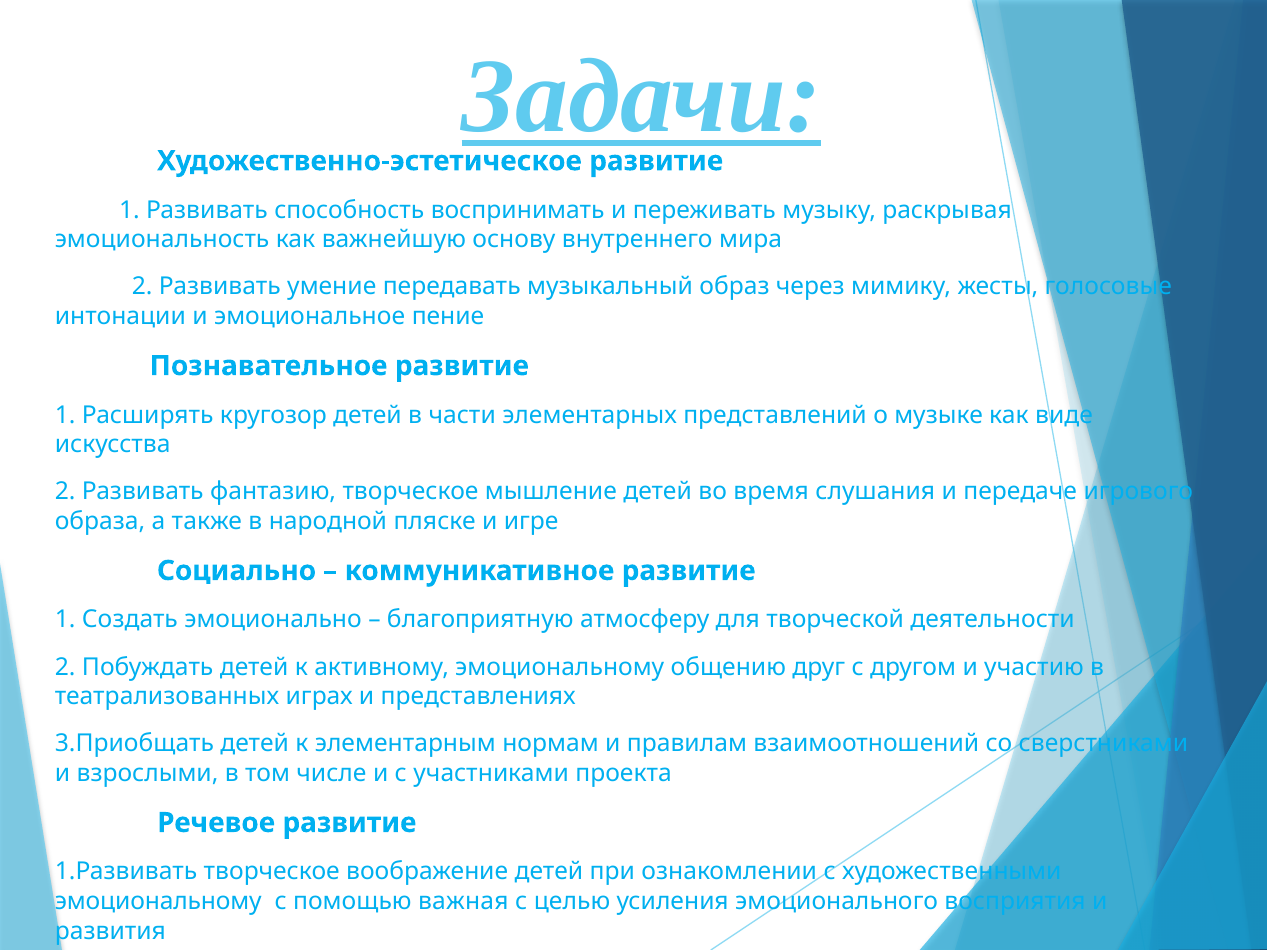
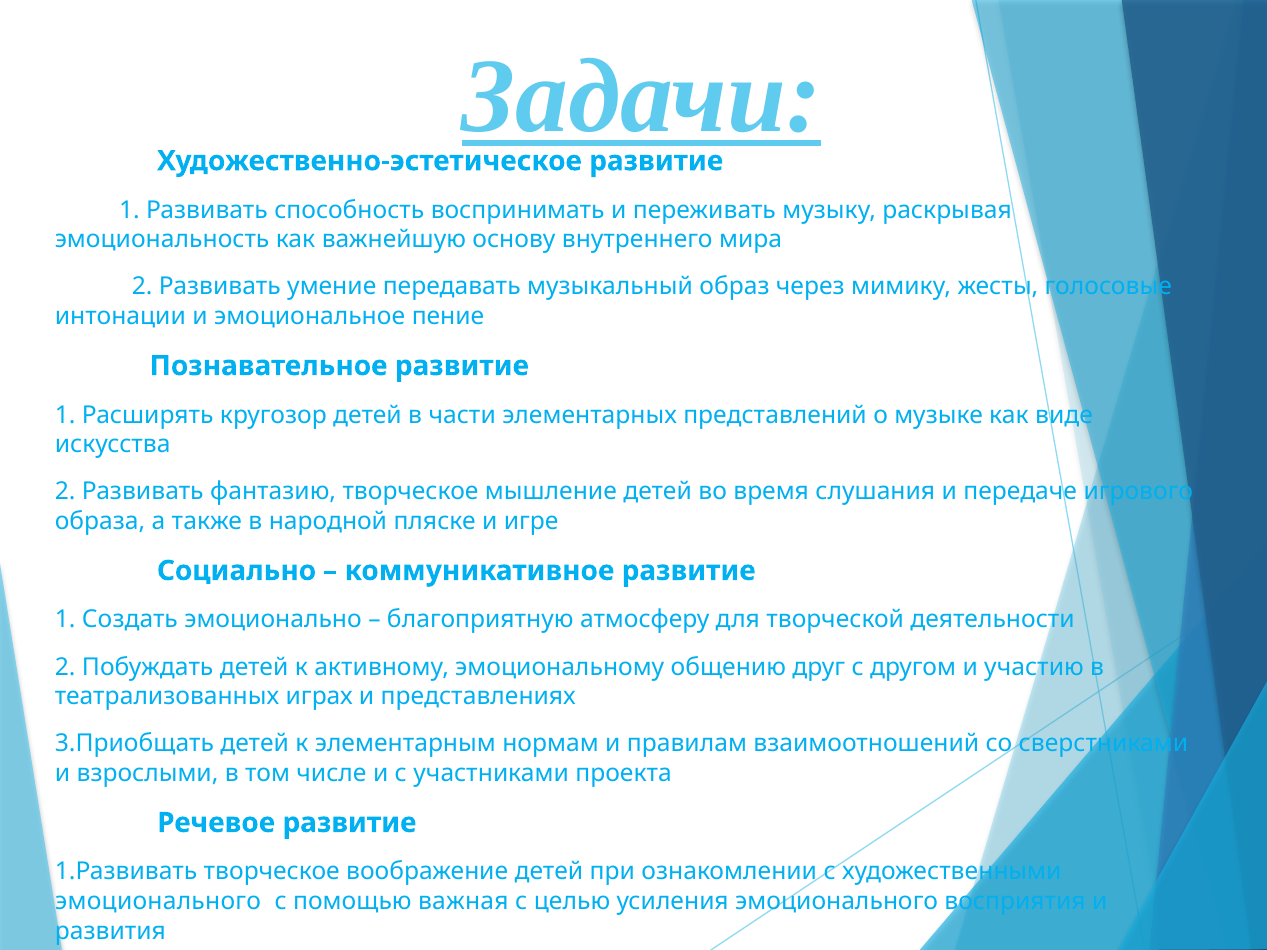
эмоциональному: эмоциональному -> эмоционального (158, 902)
